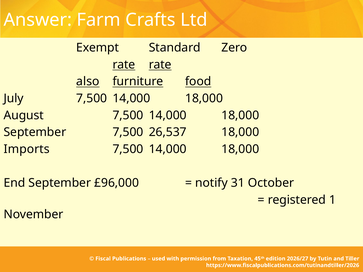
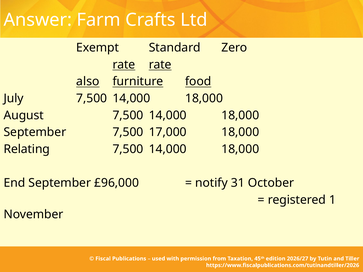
26,537: 26,537 -> 17,000 (168, 132)
Imports: Imports -> Relating (27, 149)
